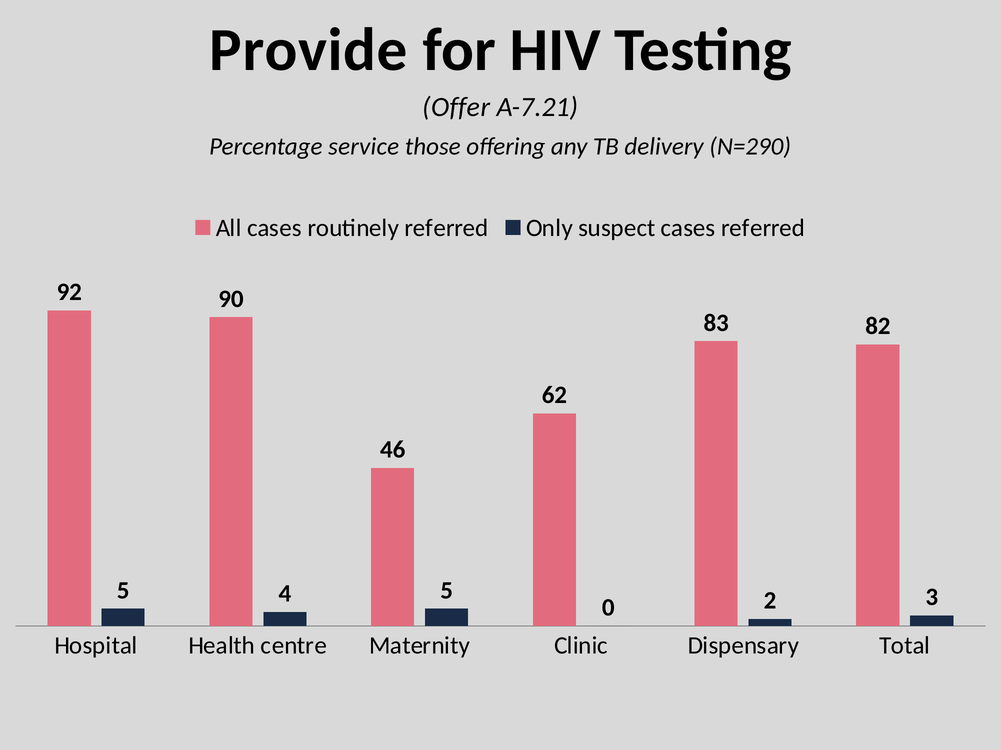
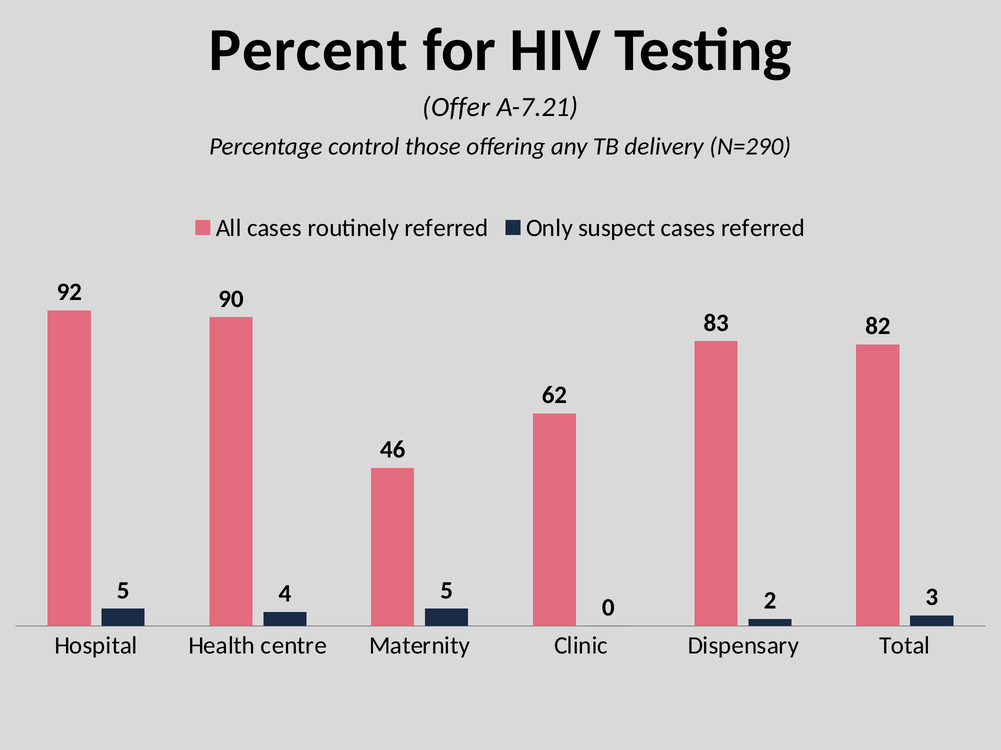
Provide: Provide -> Percent (308, 50)
service: service -> control (364, 147)
